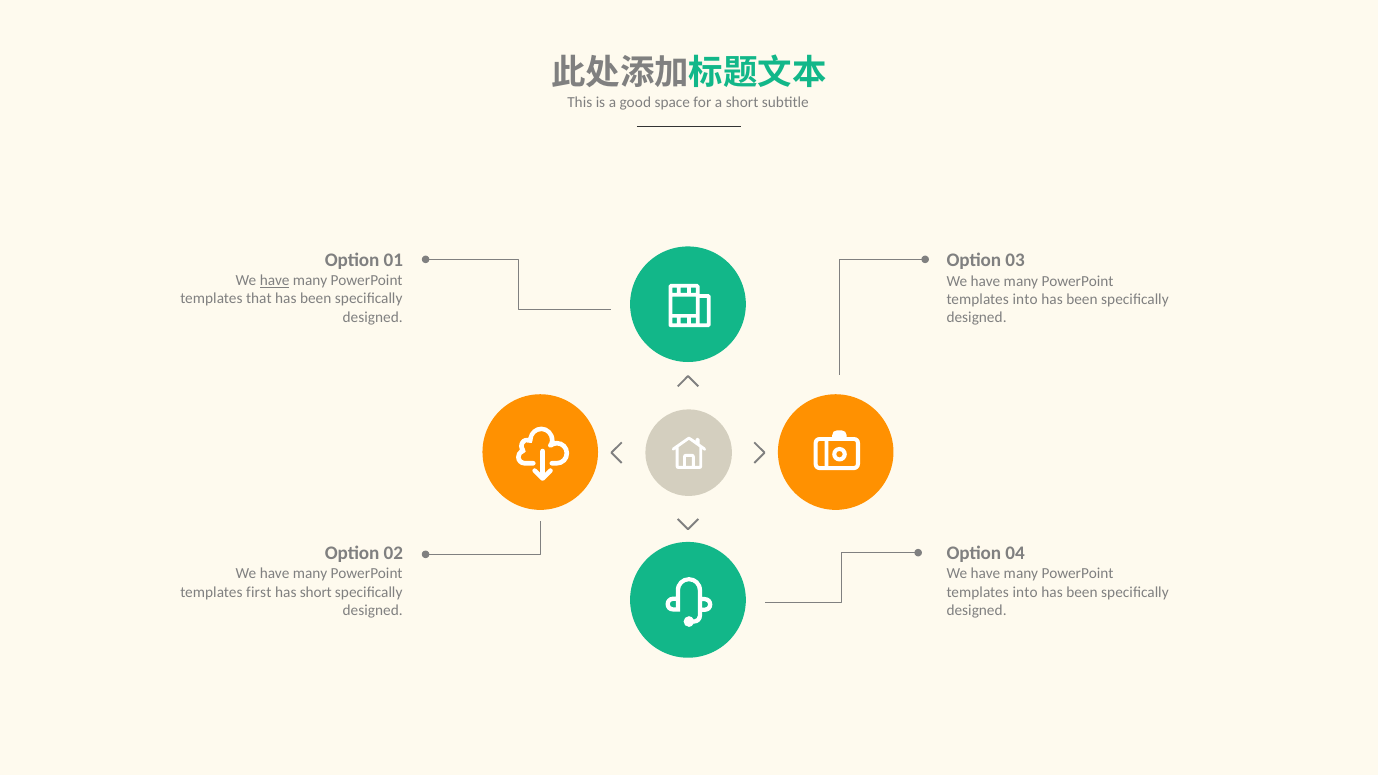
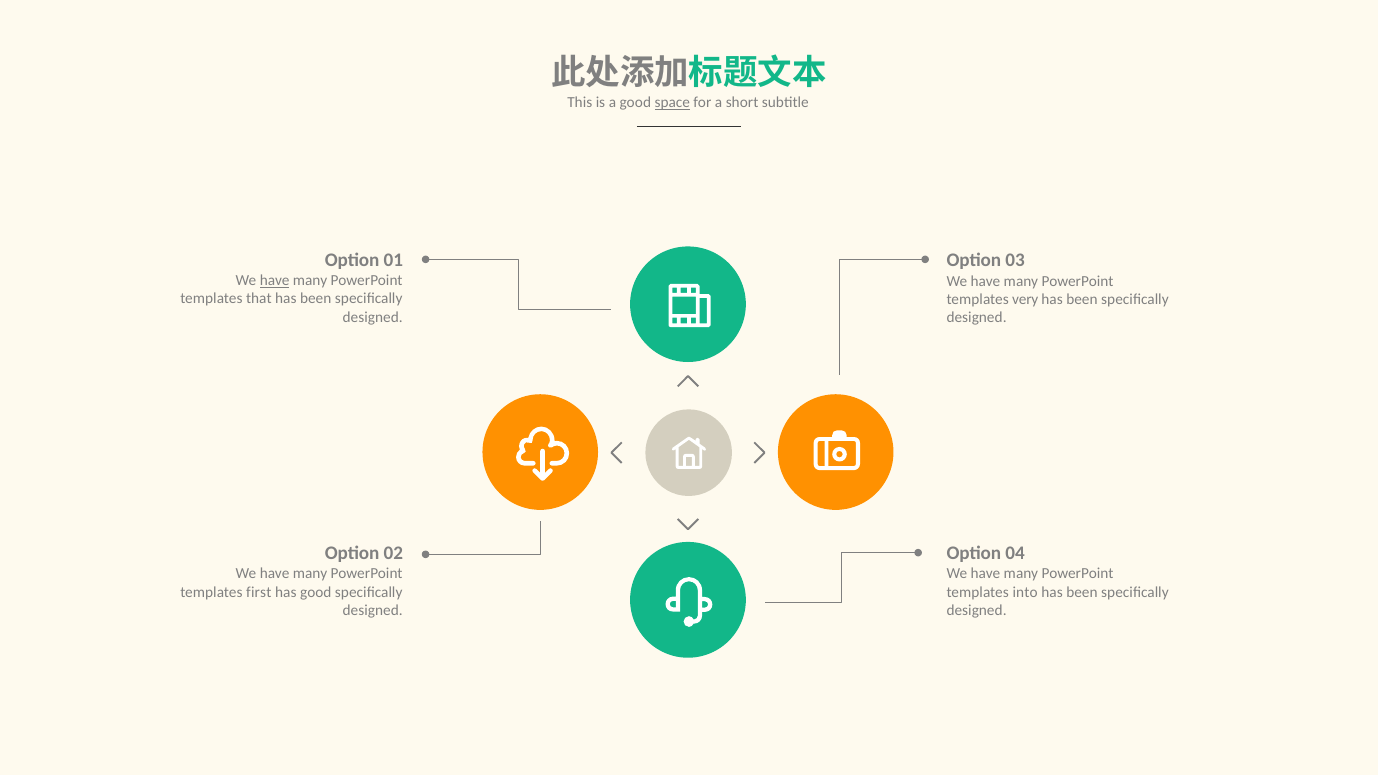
space underline: none -> present (672, 103)
into: into -> very (1025, 299)
has short: short -> good (316, 592)
